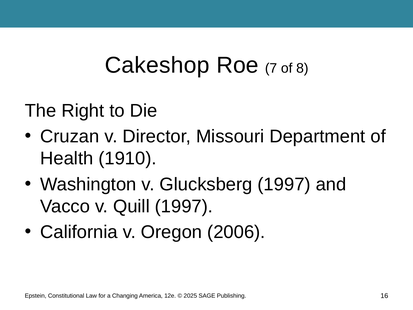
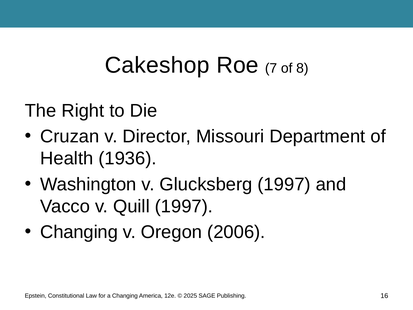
1910: 1910 -> 1936 (127, 158)
California: California -> Changing (79, 232)
